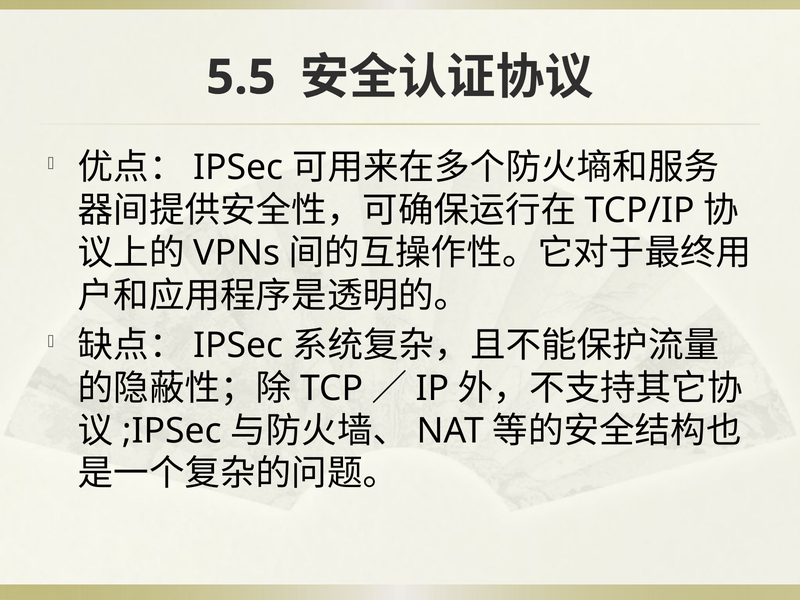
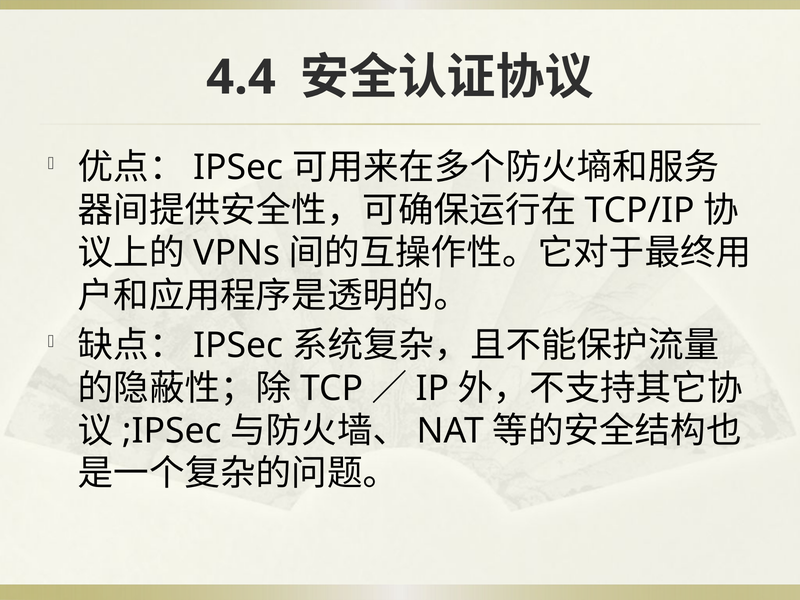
5.5: 5.5 -> 4.4 (241, 77)
